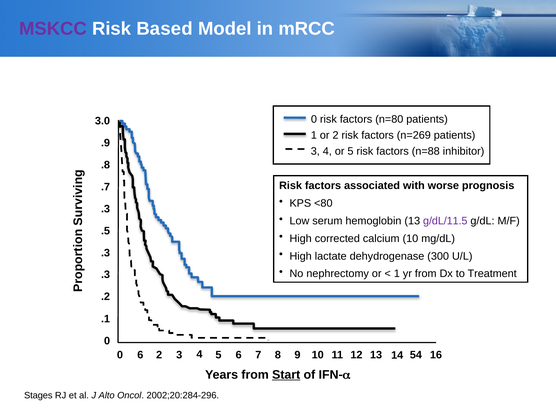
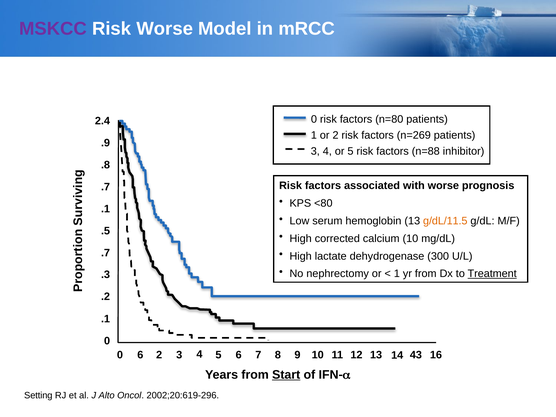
Risk Based: Based -> Worse (165, 29)
3.0: 3.0 -> 2.4 (102, 121)
.3: .3 -> .1 (106, 209)
g/dL/11.5 colour: purple -> orange (445, 221)
.3: .3 -> .7 (106, 253)
Treatment underline: none -> present (492, 274)
54: 54 -> 43 (416, 355)
Stages: Stages -> Setting (38, 395)
2002;20:284-296: 2002;20:284-296 -> 2002;20:619-296 (183, 395)
